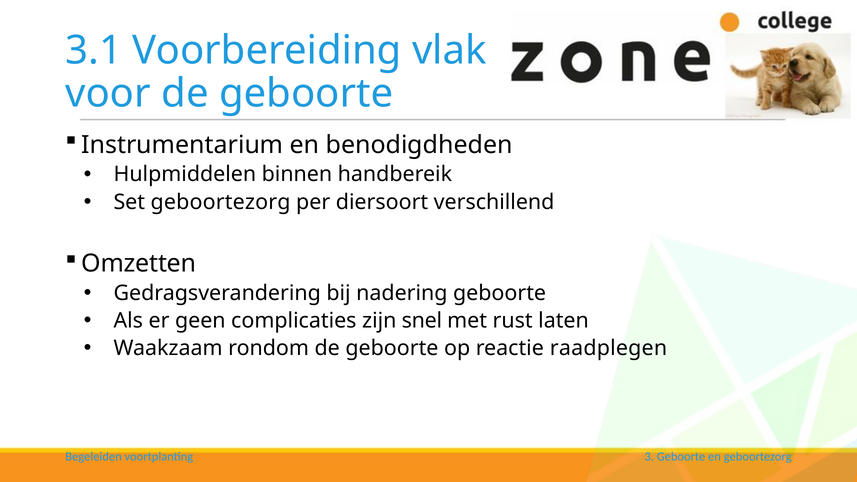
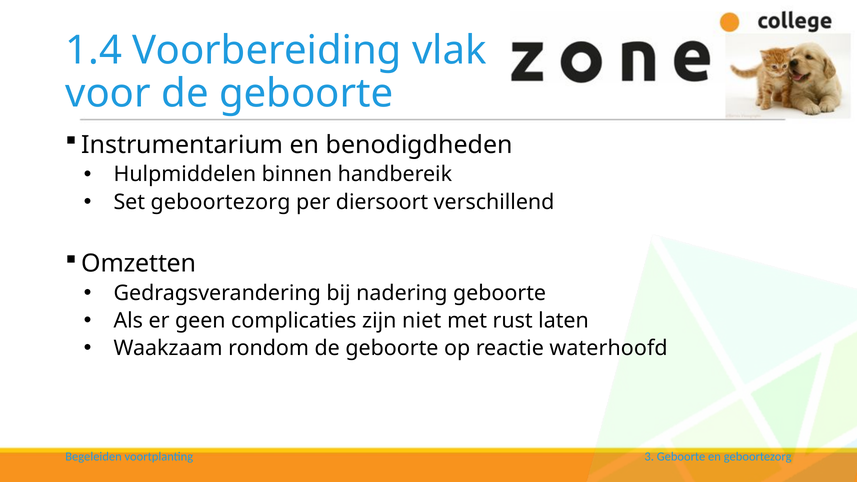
3.1: 3.1 -> 1.4 (94, 50)
snel: snel -> niet (422, 321)
raadplegen: raadplegen -> waterhoofd (609, 348)
